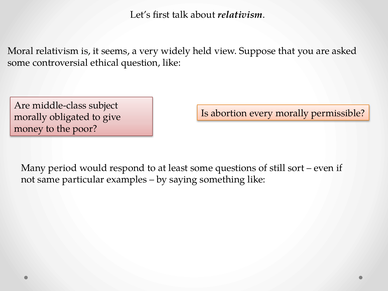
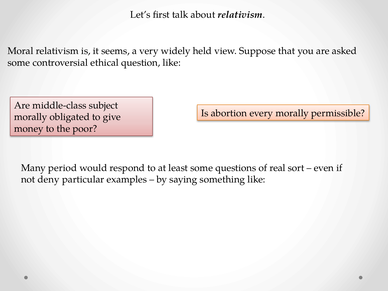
still: still -> real (278, 168)
same: same -> deny (49, 180)
